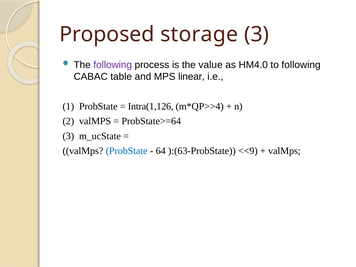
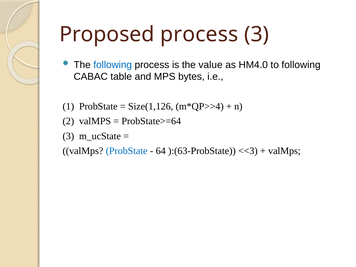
Proposed storage: storage -> process (199, 34)
following colour: purple -> blue (113, 65)
linear: linear -> bytes (191, 77)
Intra(1,126: Intra(1,126 -> Size(1,126 (151, 106)
<<9: <<9 -> <<3 (248, 151)
